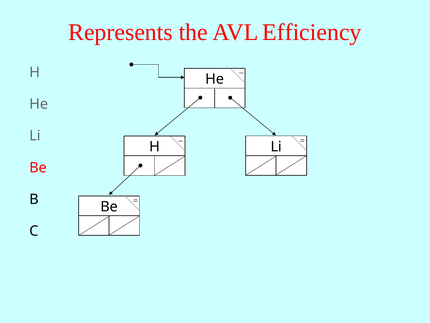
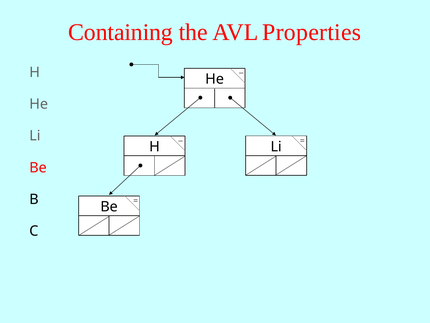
Represents: Represents -> Containing (121, 32)
Efficiency: Efficiency -> Properties (312, 32)
